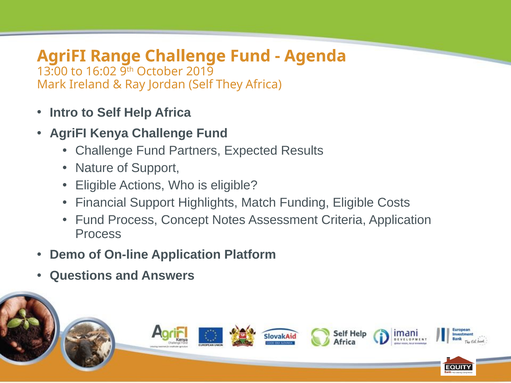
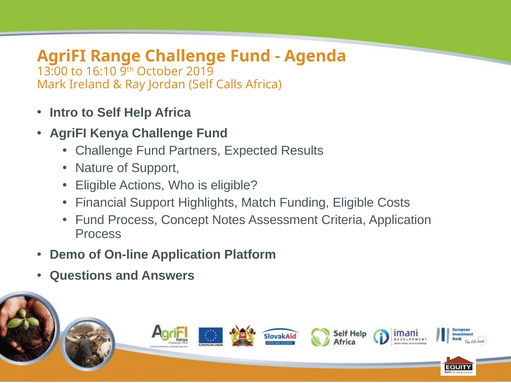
16:02: 16:02 -> 16:10 (101, 71)
They: They -> Calls (229, 84)
